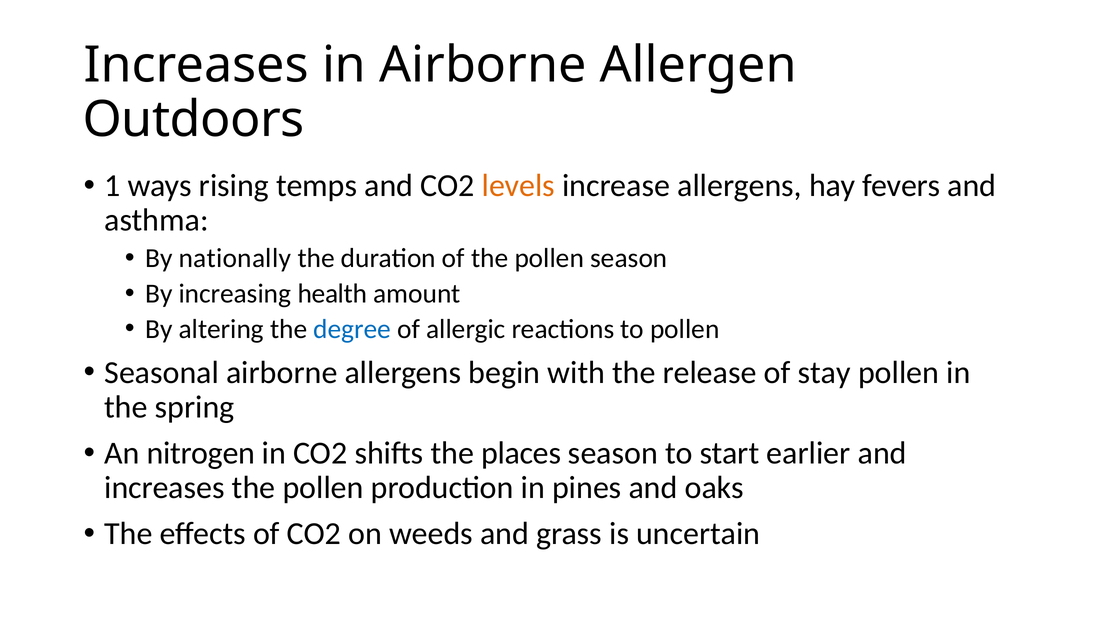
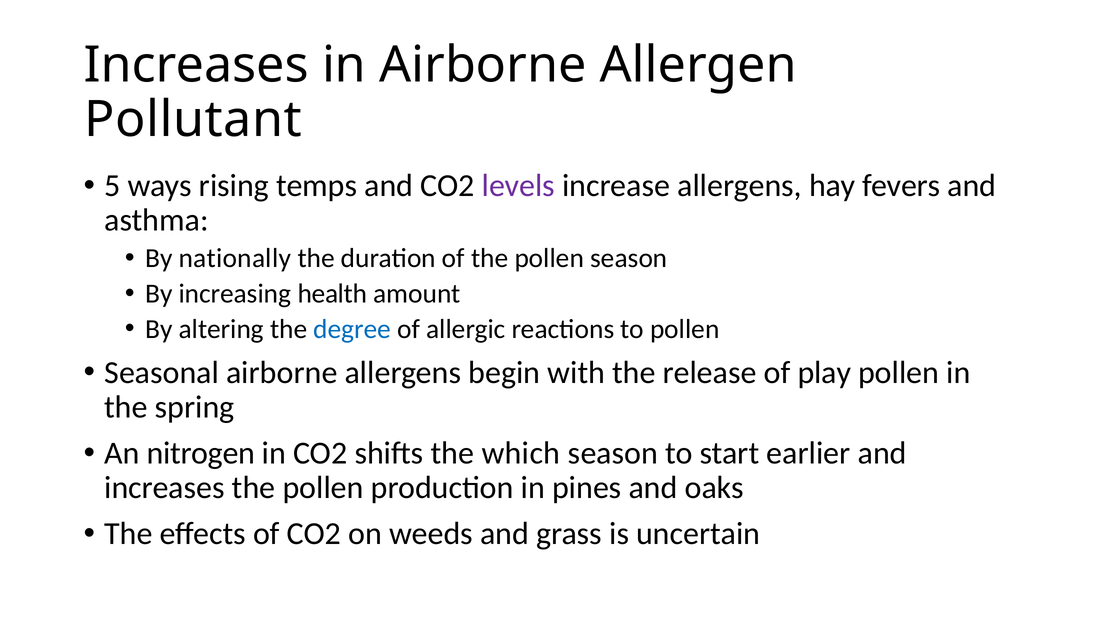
Outdoors: Outdoors -> Pollutant (193, 119)
1: 1 -> 5 (112, 186)
levels colour: orange -> purple (518, 186)
stay: stay -> play (824, 372)
places: places -> which (521, 453)
